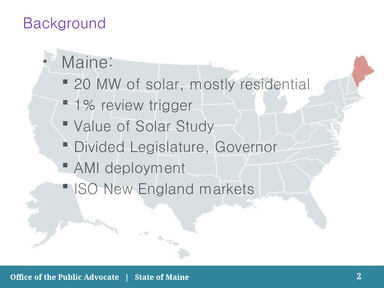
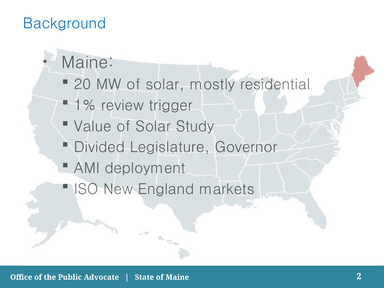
Background colour: purple -> blue (65, 23)
